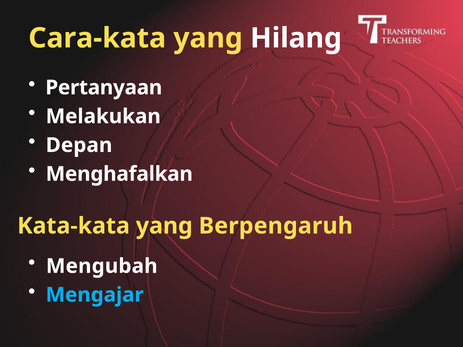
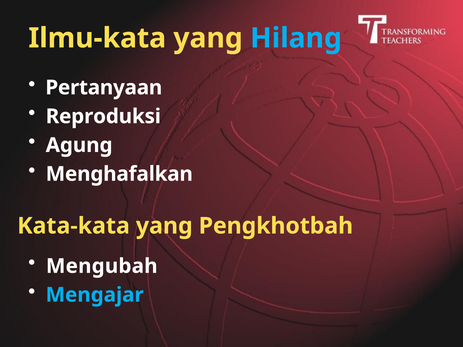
Cara-kata: Cara-kata -> Ilmu-kata (97, 38)
Hilang colour: white -> light blue (296, 38)
Melakukan: Melakukan -> Reproduksi (103, 116)
Depan: Depan -> Agung (79, 145)
Berpengaruh: Berpengaruh -> Pengkhotbah (276, 226)
